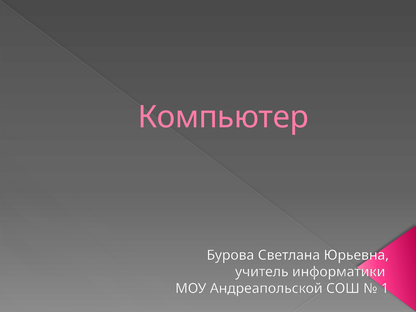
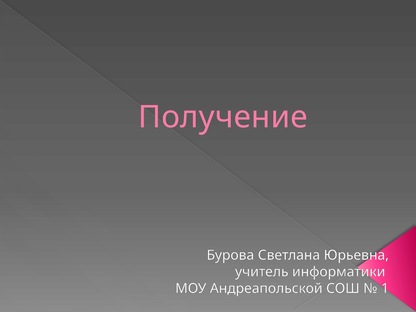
Компьютер: Компьютер -> Получение (223, 117)
